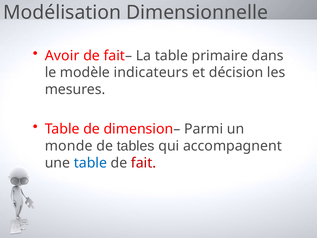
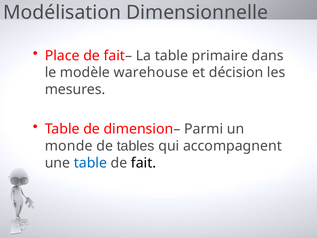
Avoir: Avoir -> Place (62, 56)
indicateurs: indicateurs -> warehouse (151, 73)
fait colour: red -> black (144, 163)
